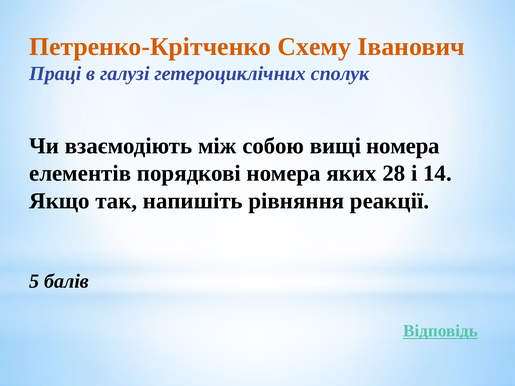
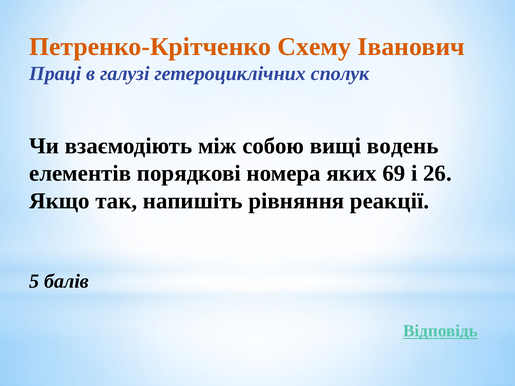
вищі номера: номера -> водень (403, 146)
28: 28 -> 69 (394, 173)
14: 14 -> 26 (437, 173)
